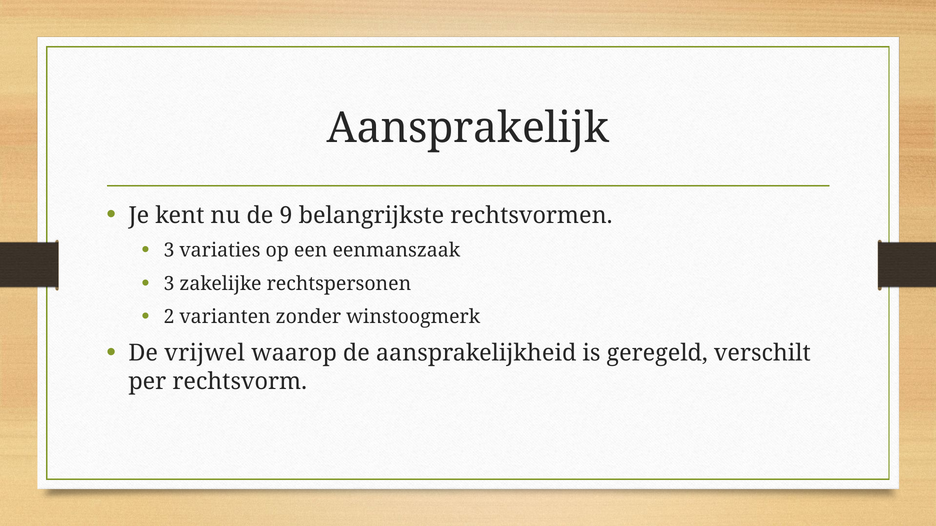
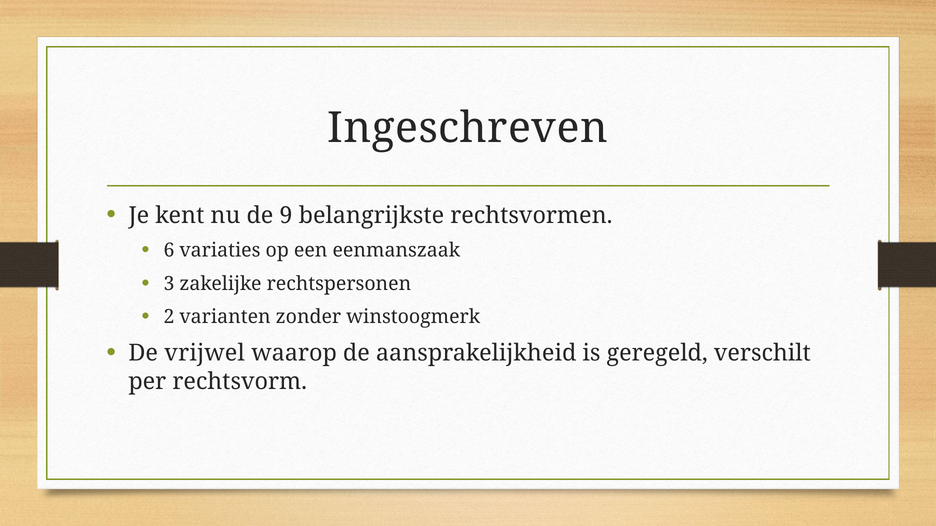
Aansprakelijk: Aansprakelijk -> Ingeschreven (468, 128)
3: 3 -> 6 (169, 251)
